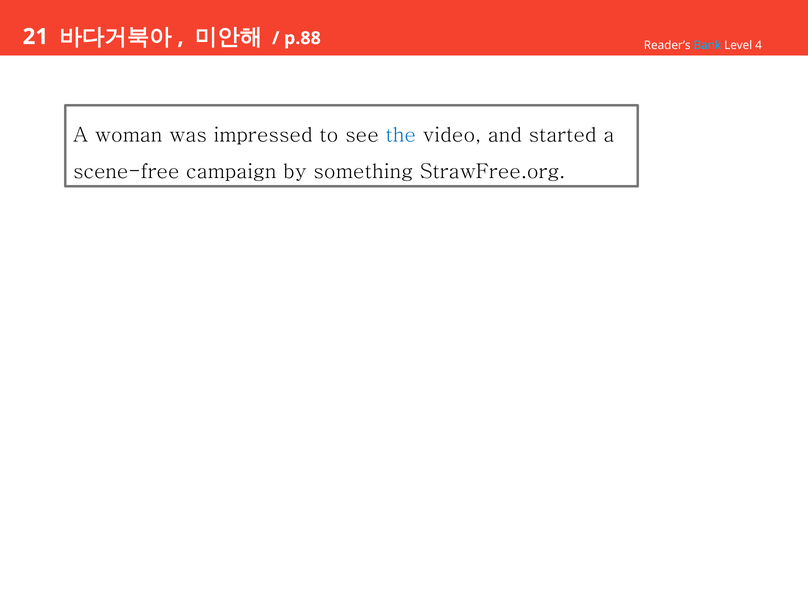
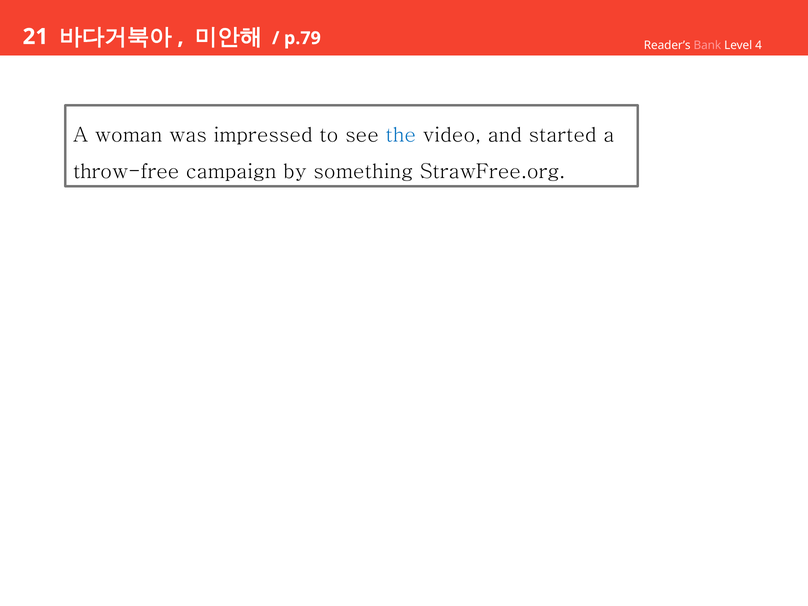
p.88: p.88 -> p.79 (302, 38)
Bank colour: light blue -> pink (707, 45)
scene-free: scene-free -> throw-free (126, 171)
